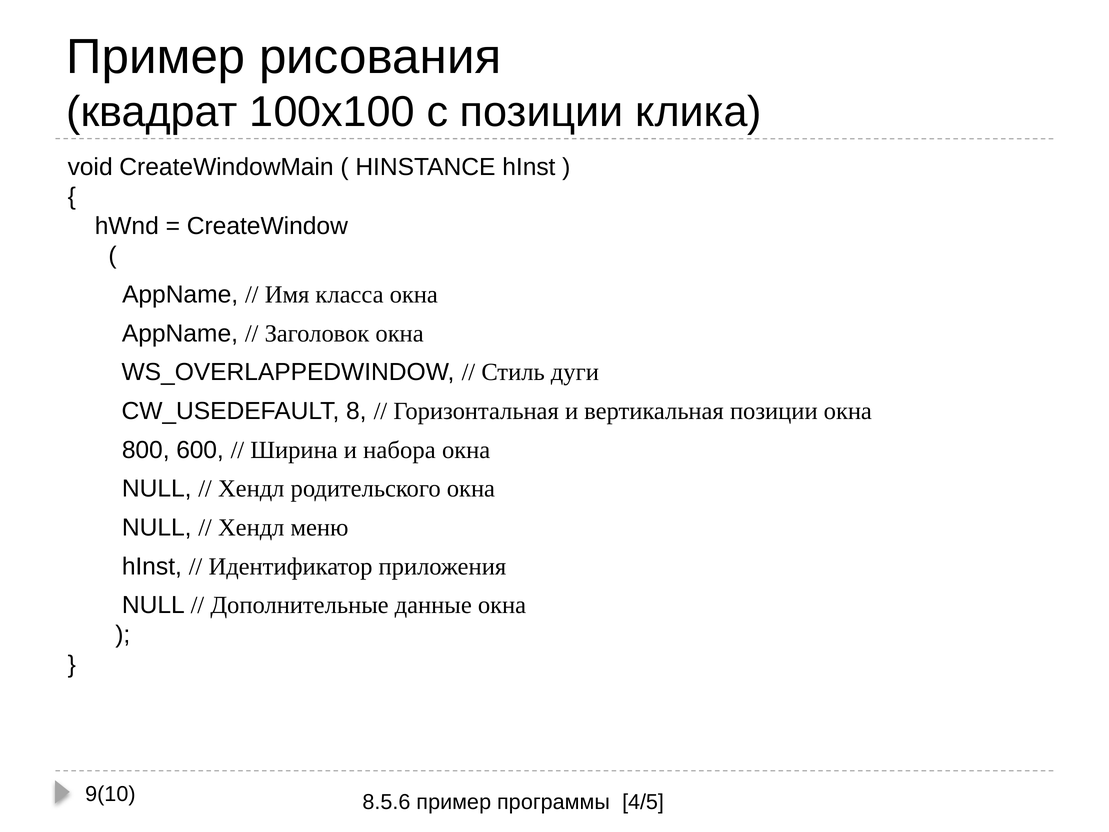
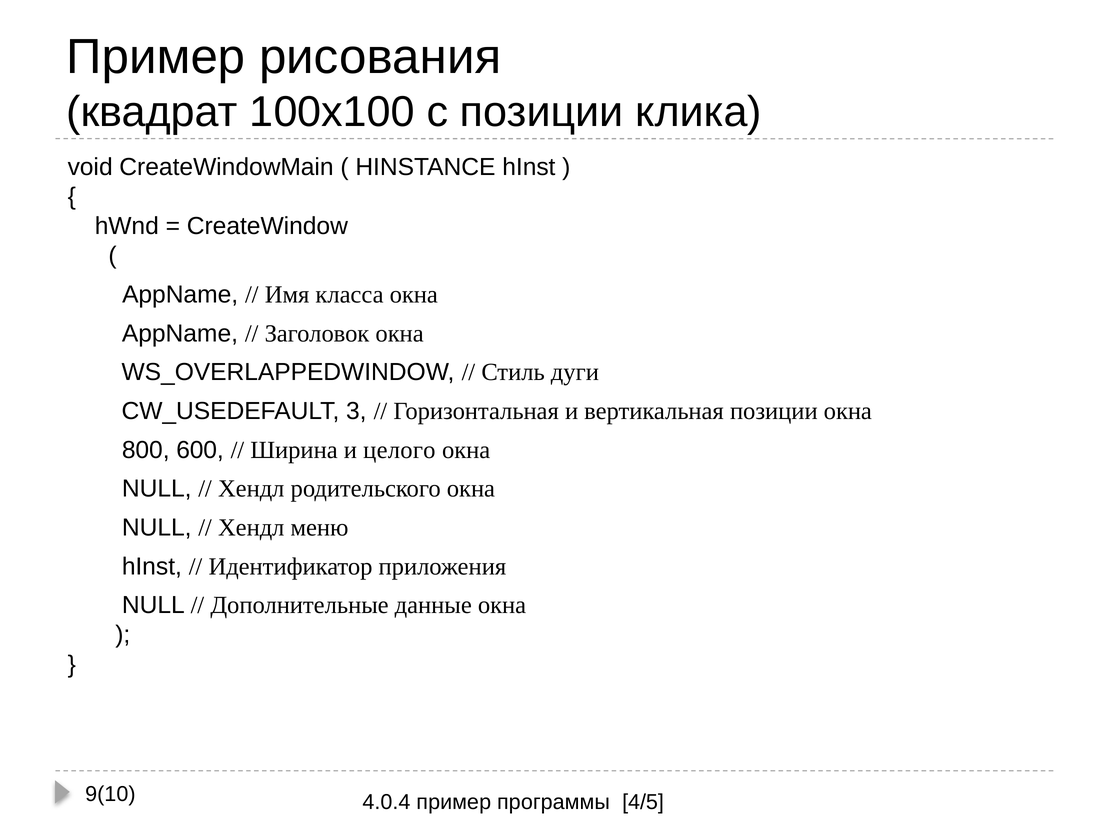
8: 8 -> 3 (356, 411)
набора: набора -> целого (399, 450)
8.5.6: 8.5.6 -> 4.0.4 (386, 802)
